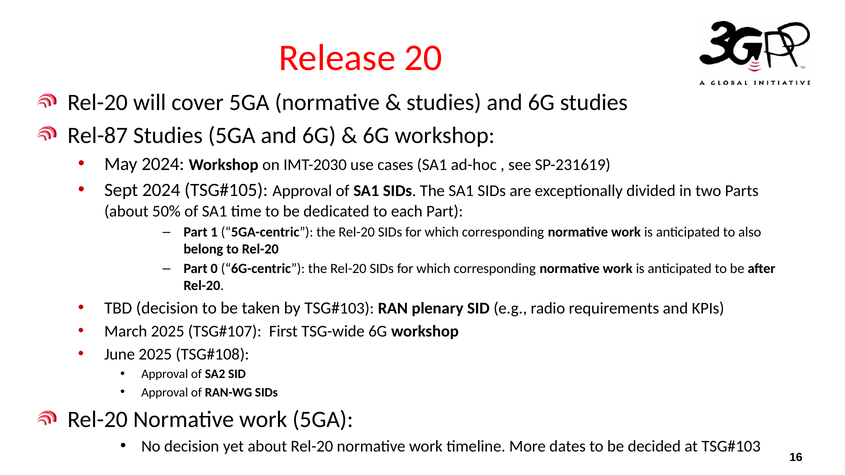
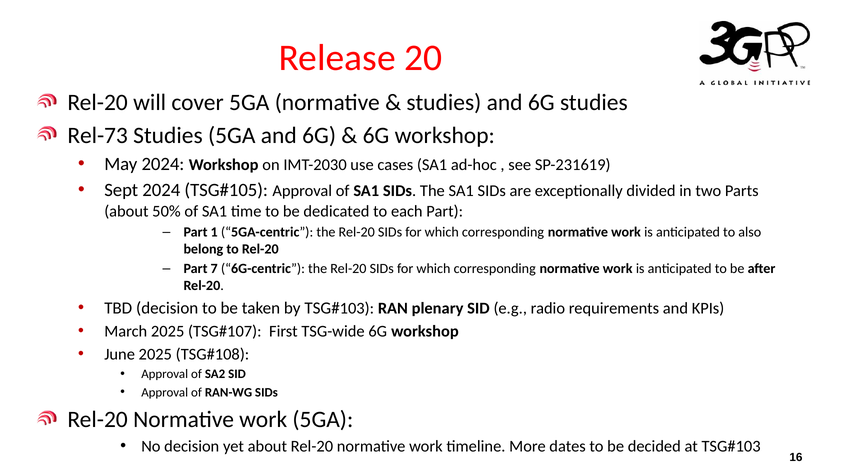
Rel-87: Rel-87 -> Rel-73 (98, 135)
0: 0 -> 7 (214, 269)
